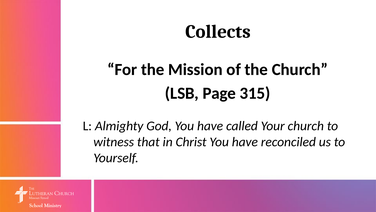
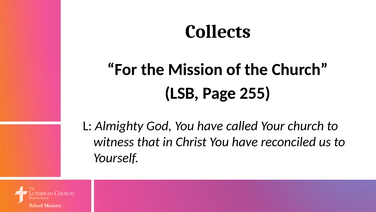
315: 315 -> 255 (255, 93)
